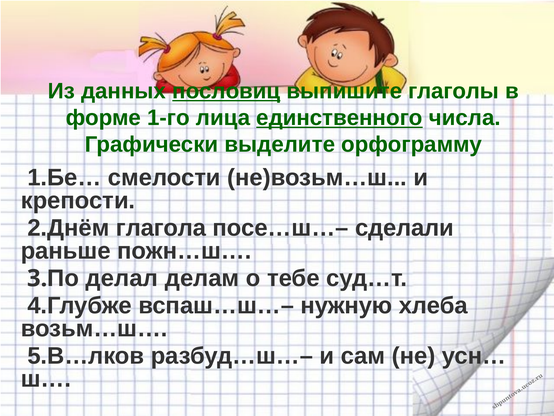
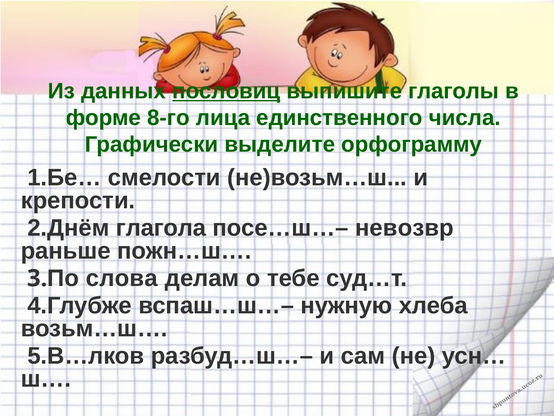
1-го: 1-го -> 8-го (168, 118)
единственного underline: present -> none (339, 118)
сделали: сделали -> невозвр (404, 228)
делал: делал -> слова (122, 278)
